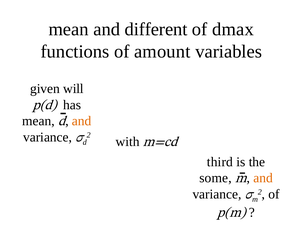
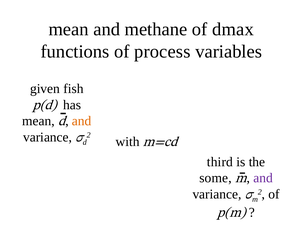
different: different -> methane (156, 29)
amount: amount -> process (162, 52)
will: will -> fish (73, 89)
and colour: orange -> purple (263, 178)
